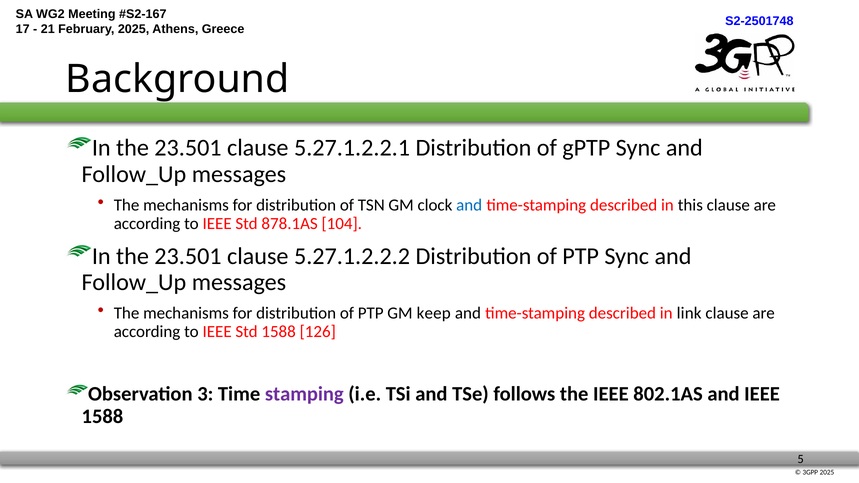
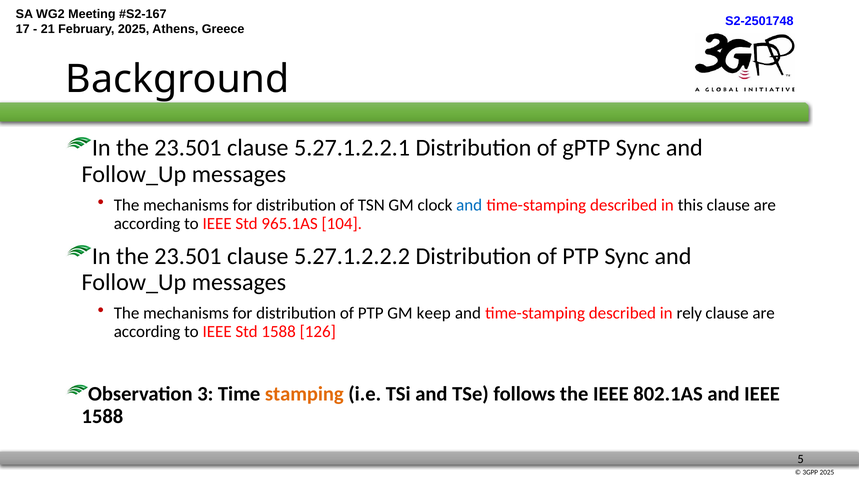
878.1AS: 878.1AS -> 965.1AS (290, 223)
link: link -> rely (689, 313)
stamping colour: purple -> orange (304, 394)
